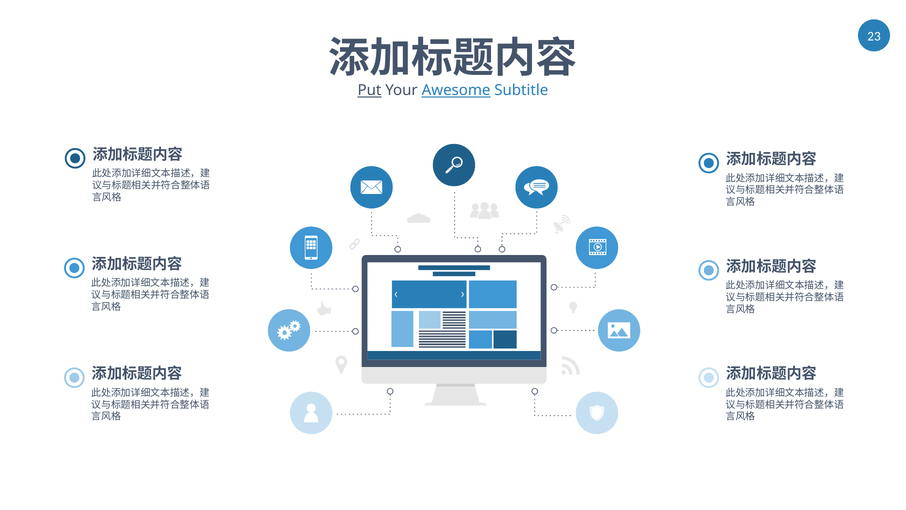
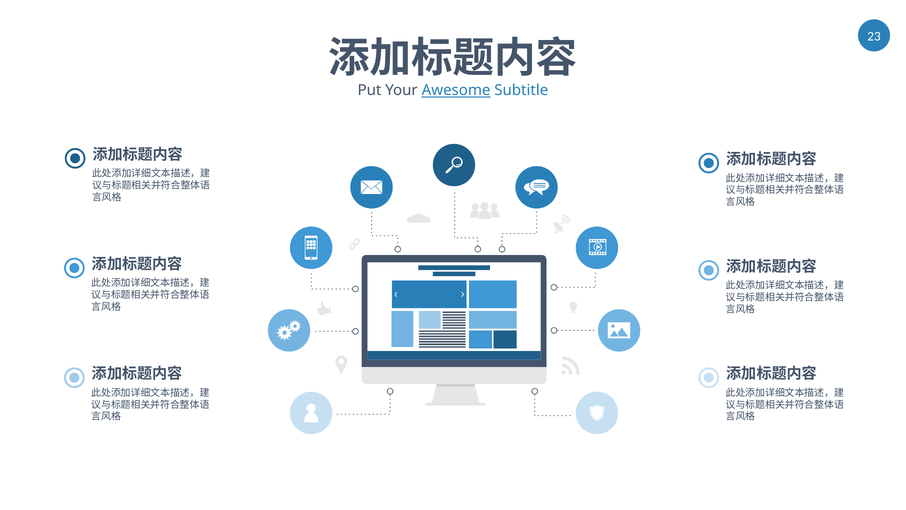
Put underline: present -> none (370, 90)
